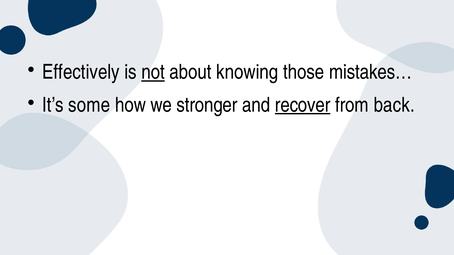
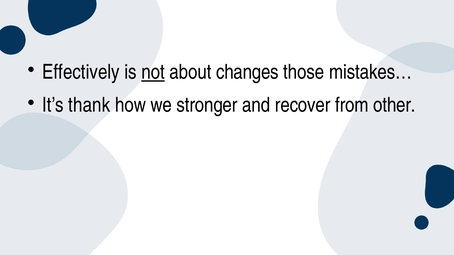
knowing: knowing -> changes (247, 72)
some: some -> thank (89, 105)
recover underline: present -> none (303, 105)
back: back -> other (394, 105)
